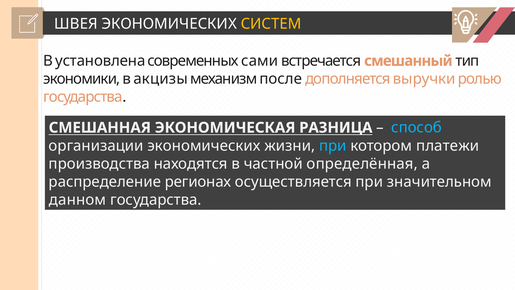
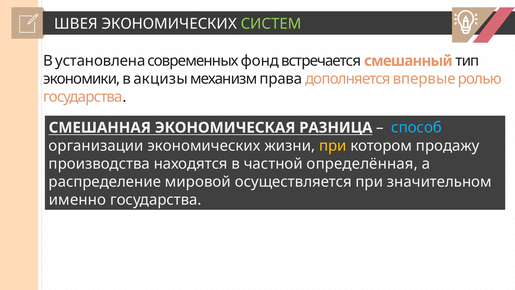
СИСТЕМ colour: yellow -> light green (271, 24)
сами: сами -> фонд (260, 61)
после: после -> права (281, 79)
выручки: выручки -> впервые (424, 79)
при colour: light blue -> yellow (333, 146)
платежи: платежи -> продажу (448, 146)
регионах: регионах -> мировой (198, 182)
данном: данном -> именно (77, 200)
